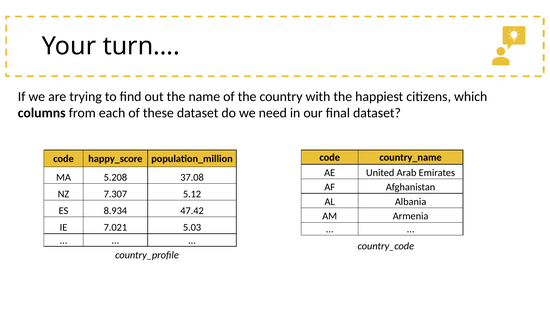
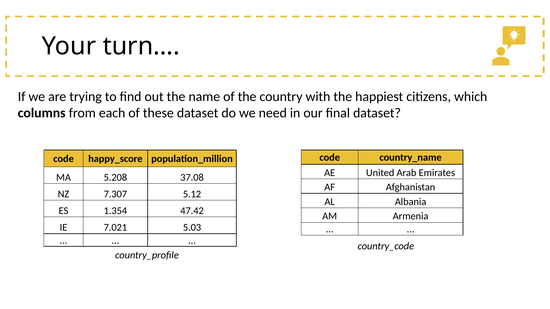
8.934: 8.934 -> 1.354 (115, 211)
